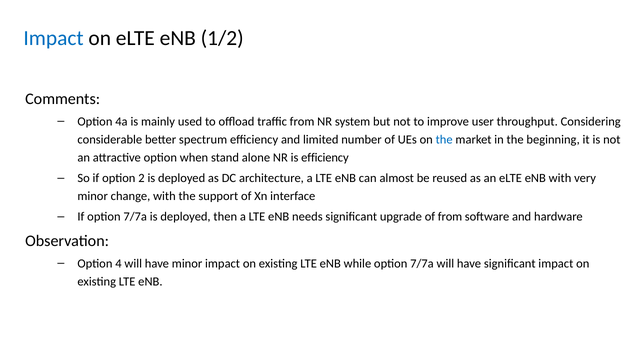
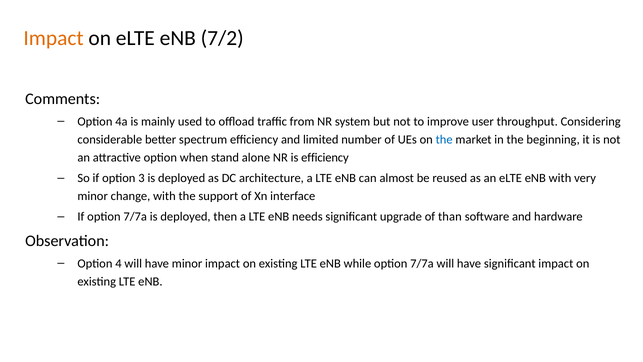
Impact colour: blue -> orange (54, 38)
1/2: 1/2 -> 7/2 (222, 38)
2: 2 -> 3 (141, 178)
of from: from -> than (450, 216)
